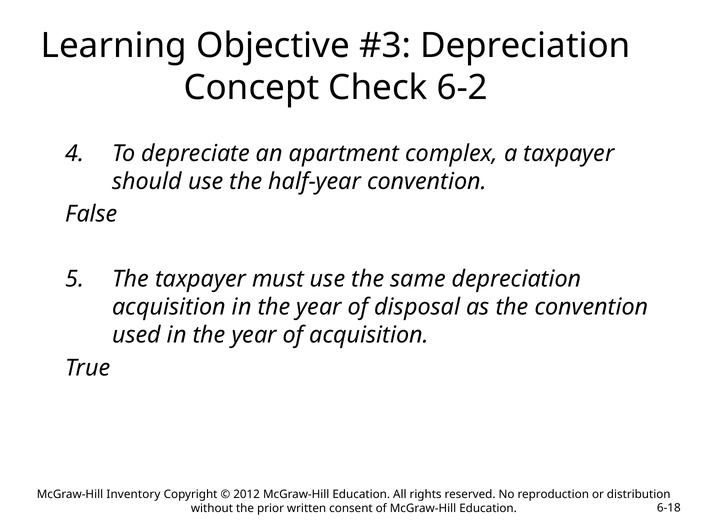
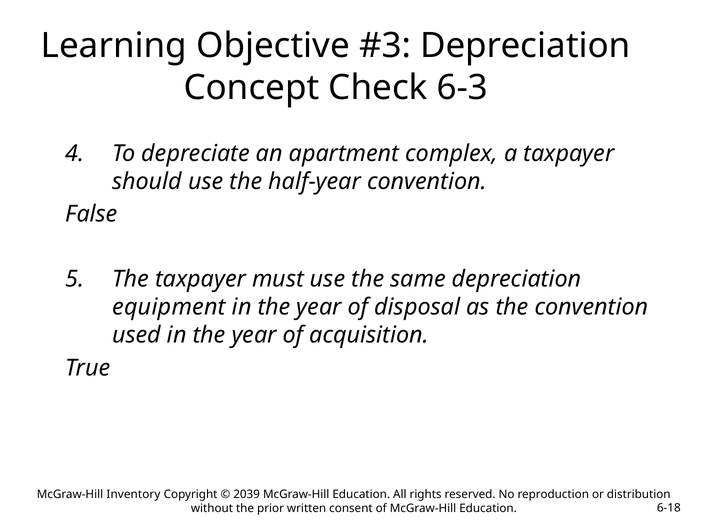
6-2: 6-2 -> 6-3 (462, 88)
acquisition: acquisition -> equipment (169, 308)
2012: 2012 -> 2039 (247, 495)
